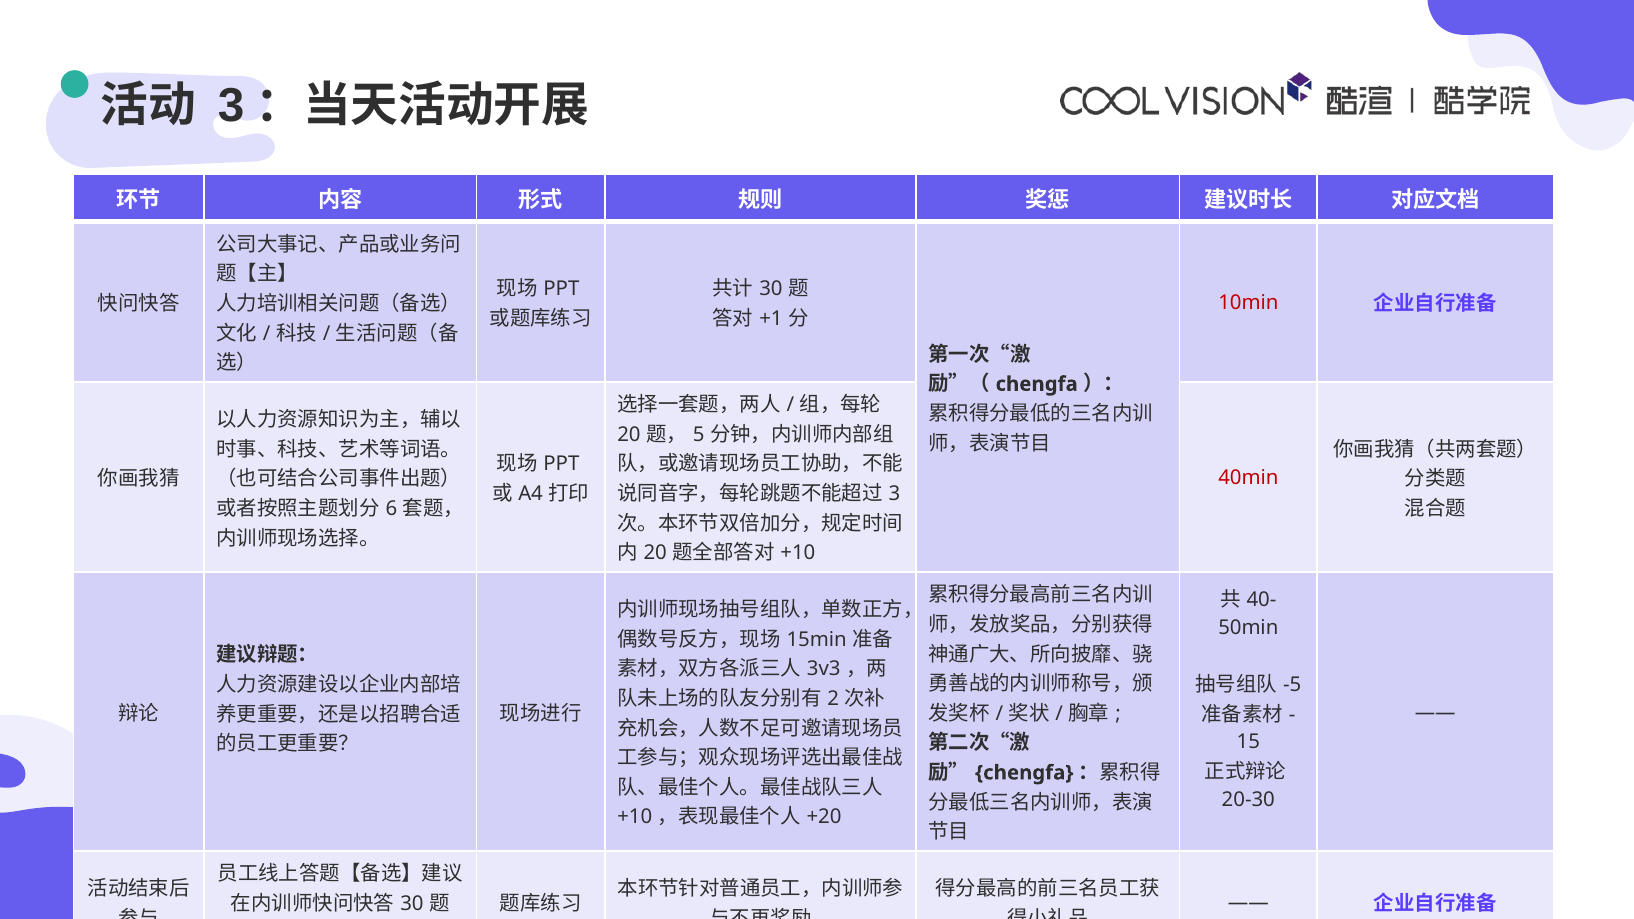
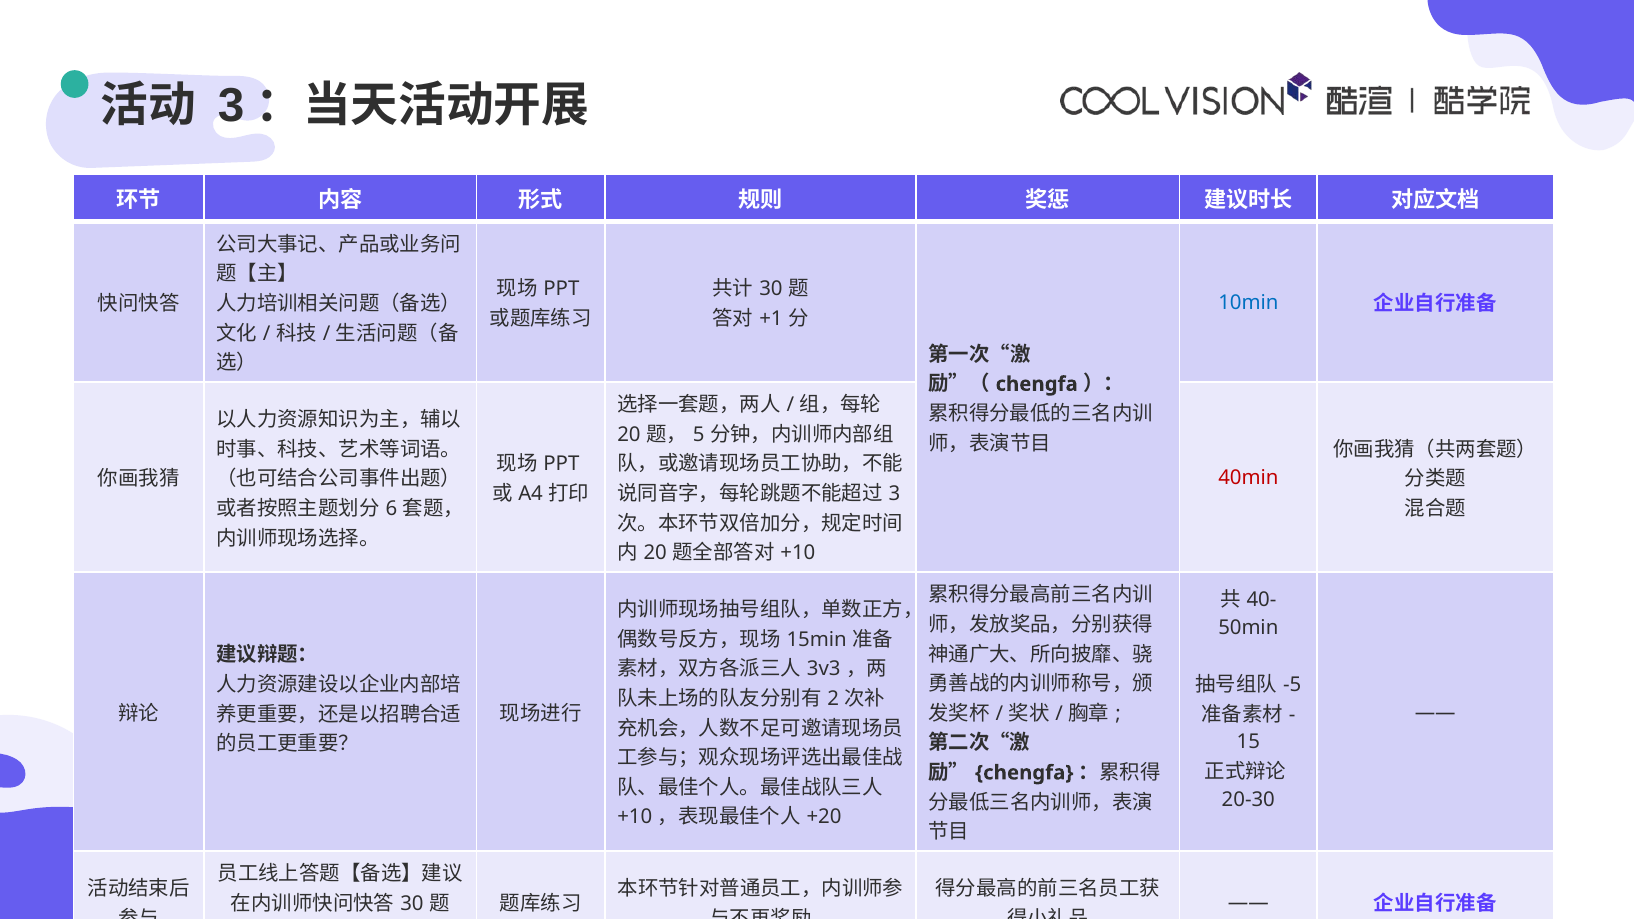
10min colour: red -> blue (1248, 303)
